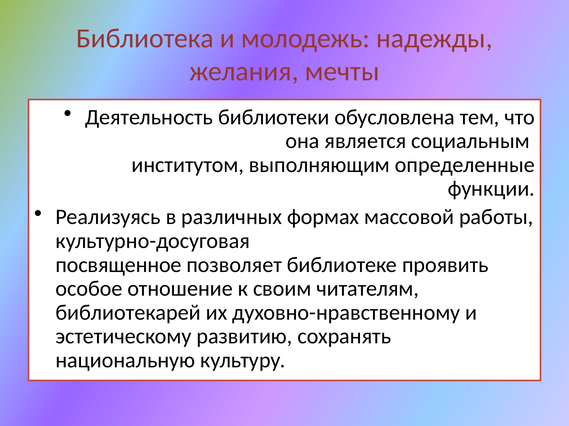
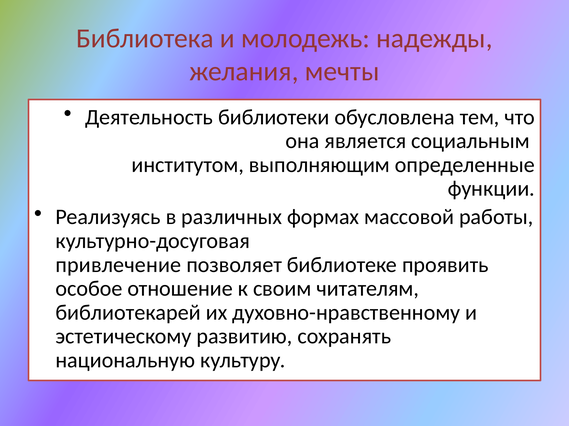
посвященное: посвященное -> привлечение (118, 265)
